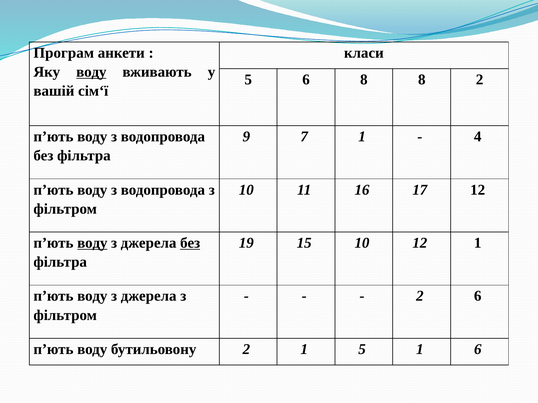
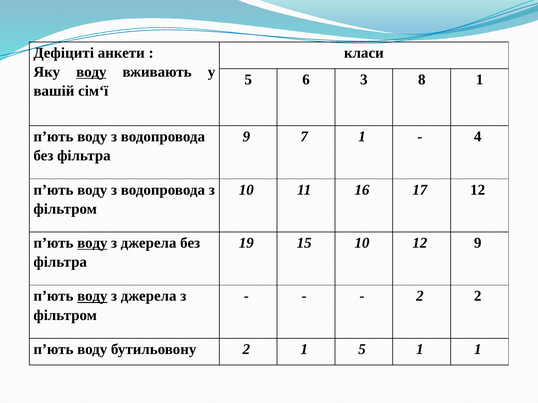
Програм: Програм -> Дефіциті (64, 53)
6 8: 8 -> 3 (364, 80)
8 2: 2 -> 1 (480, 80)
без underline: present -> none (190, 243)
12 1: 1 -> 9 (478, 243)
воду underline: none -> present (92, 296)
2 6: 6 -> 2 (478, 296)
1 6: 6 -> 1 (478, 350)
